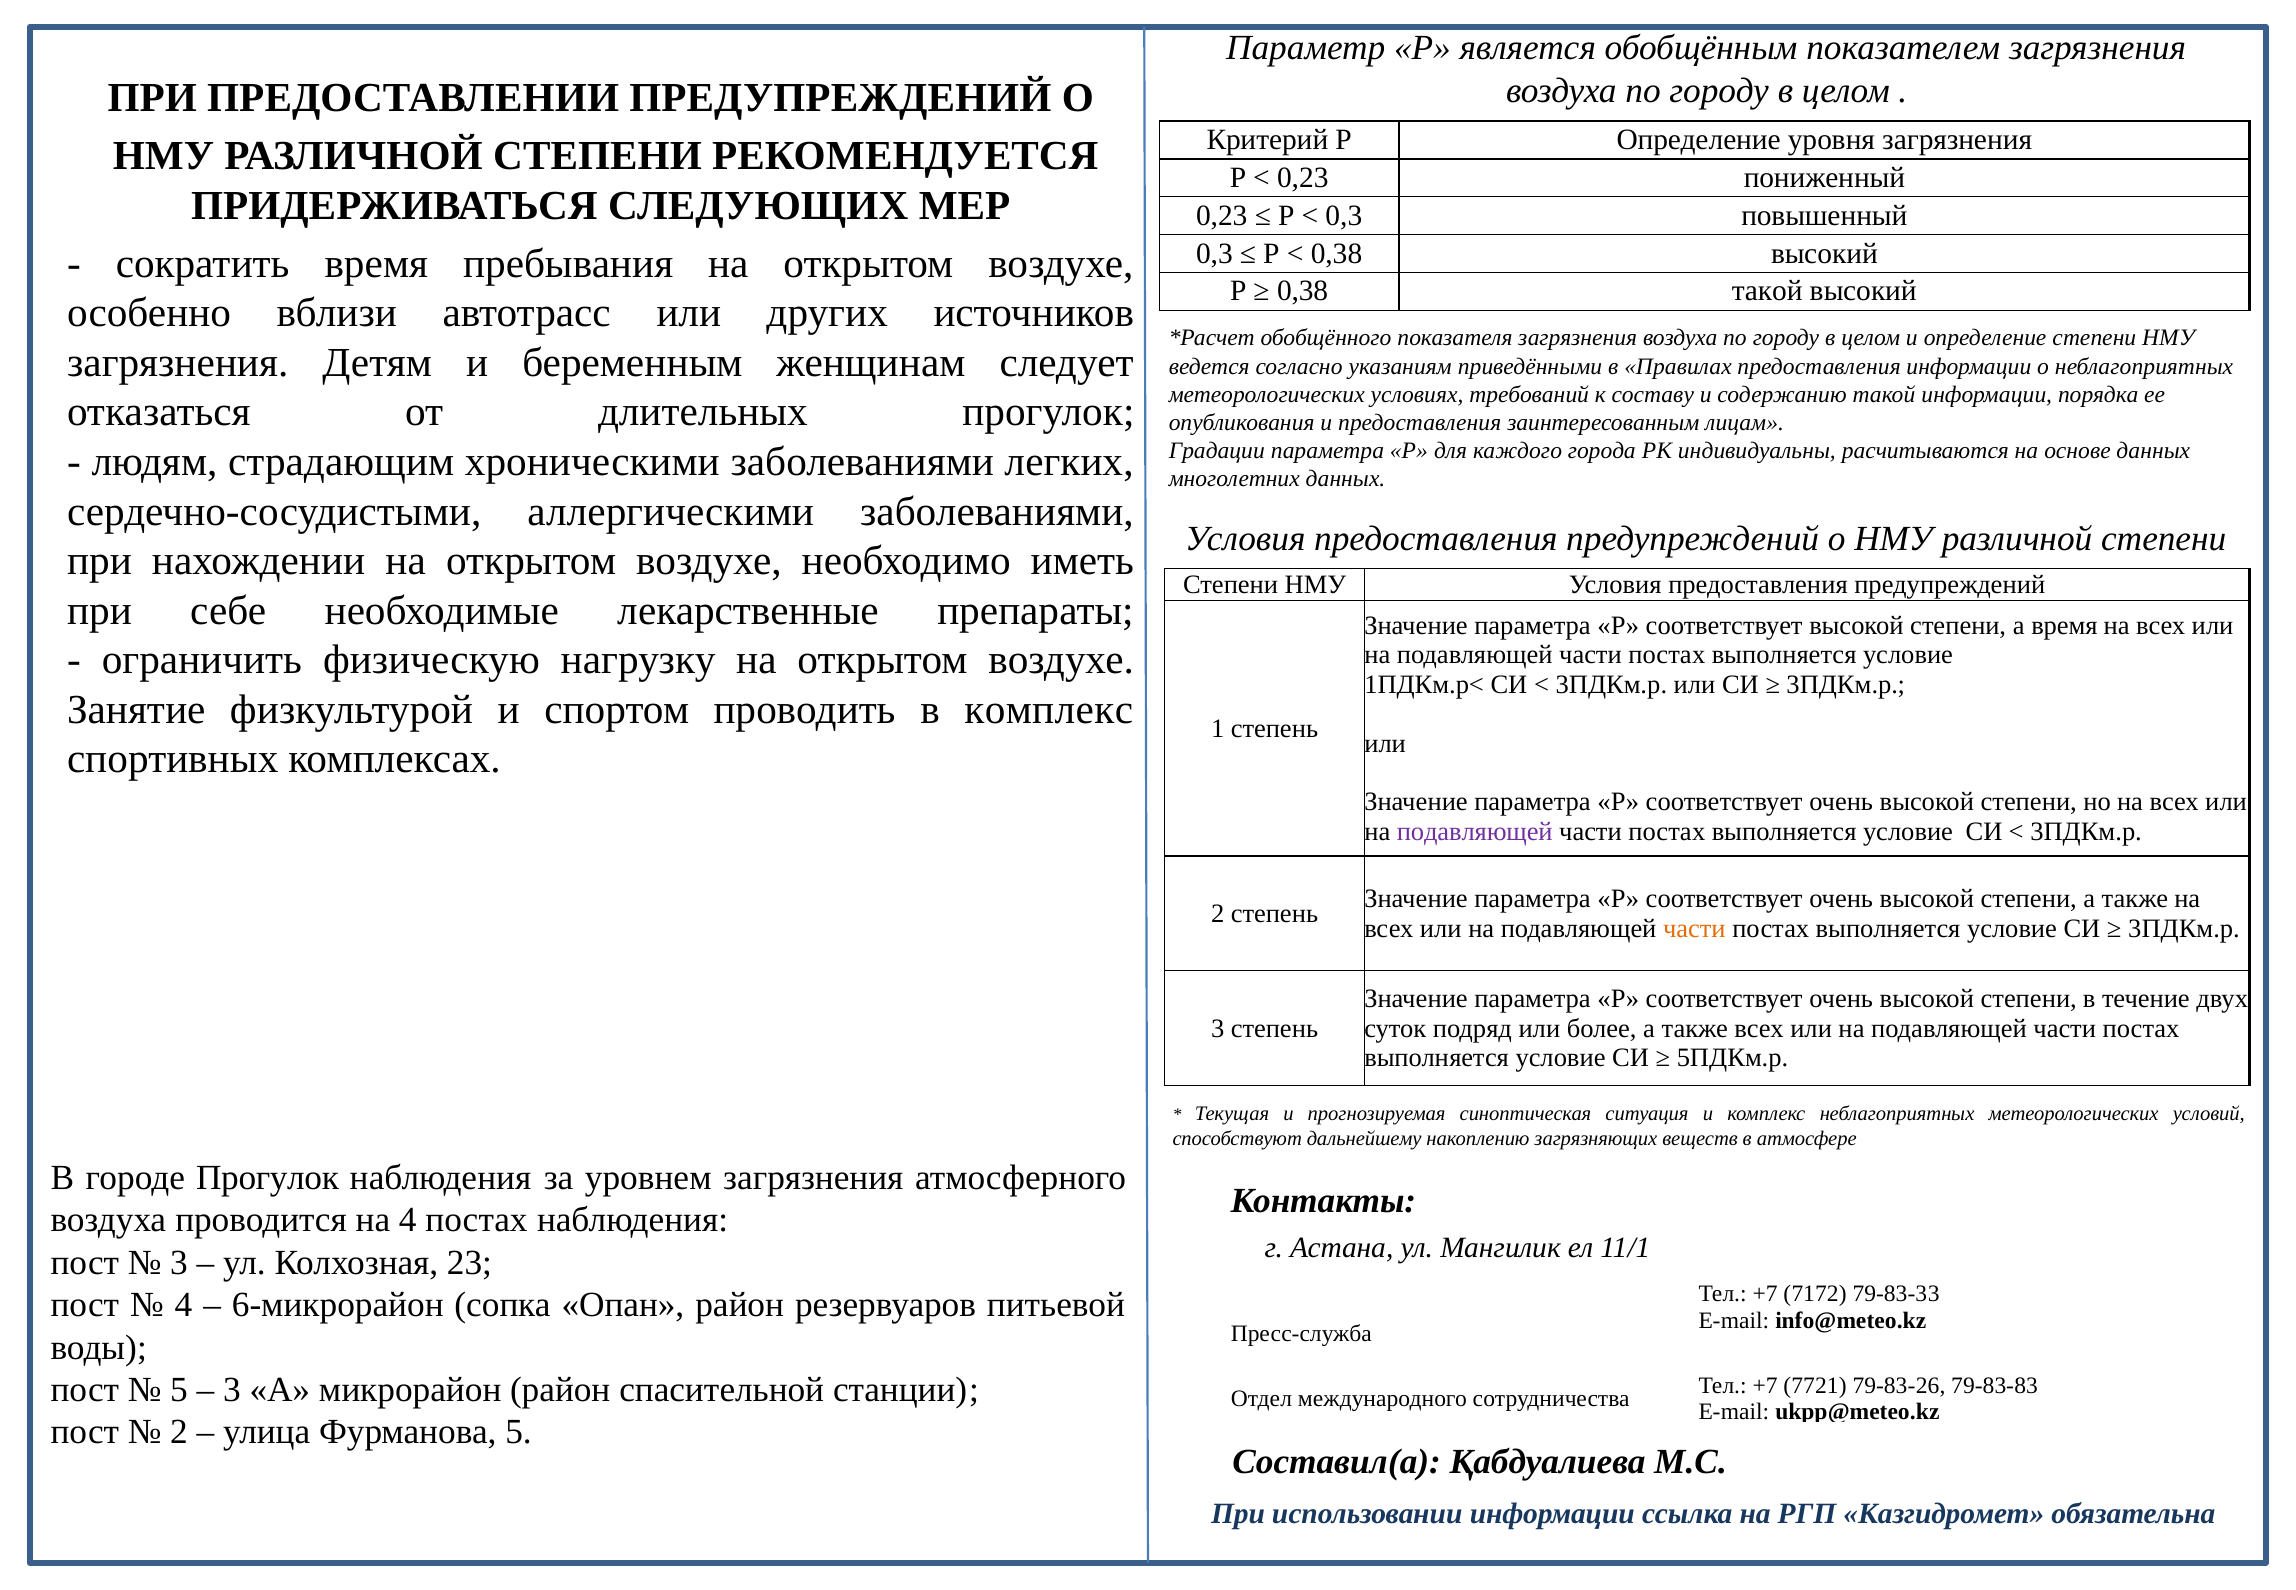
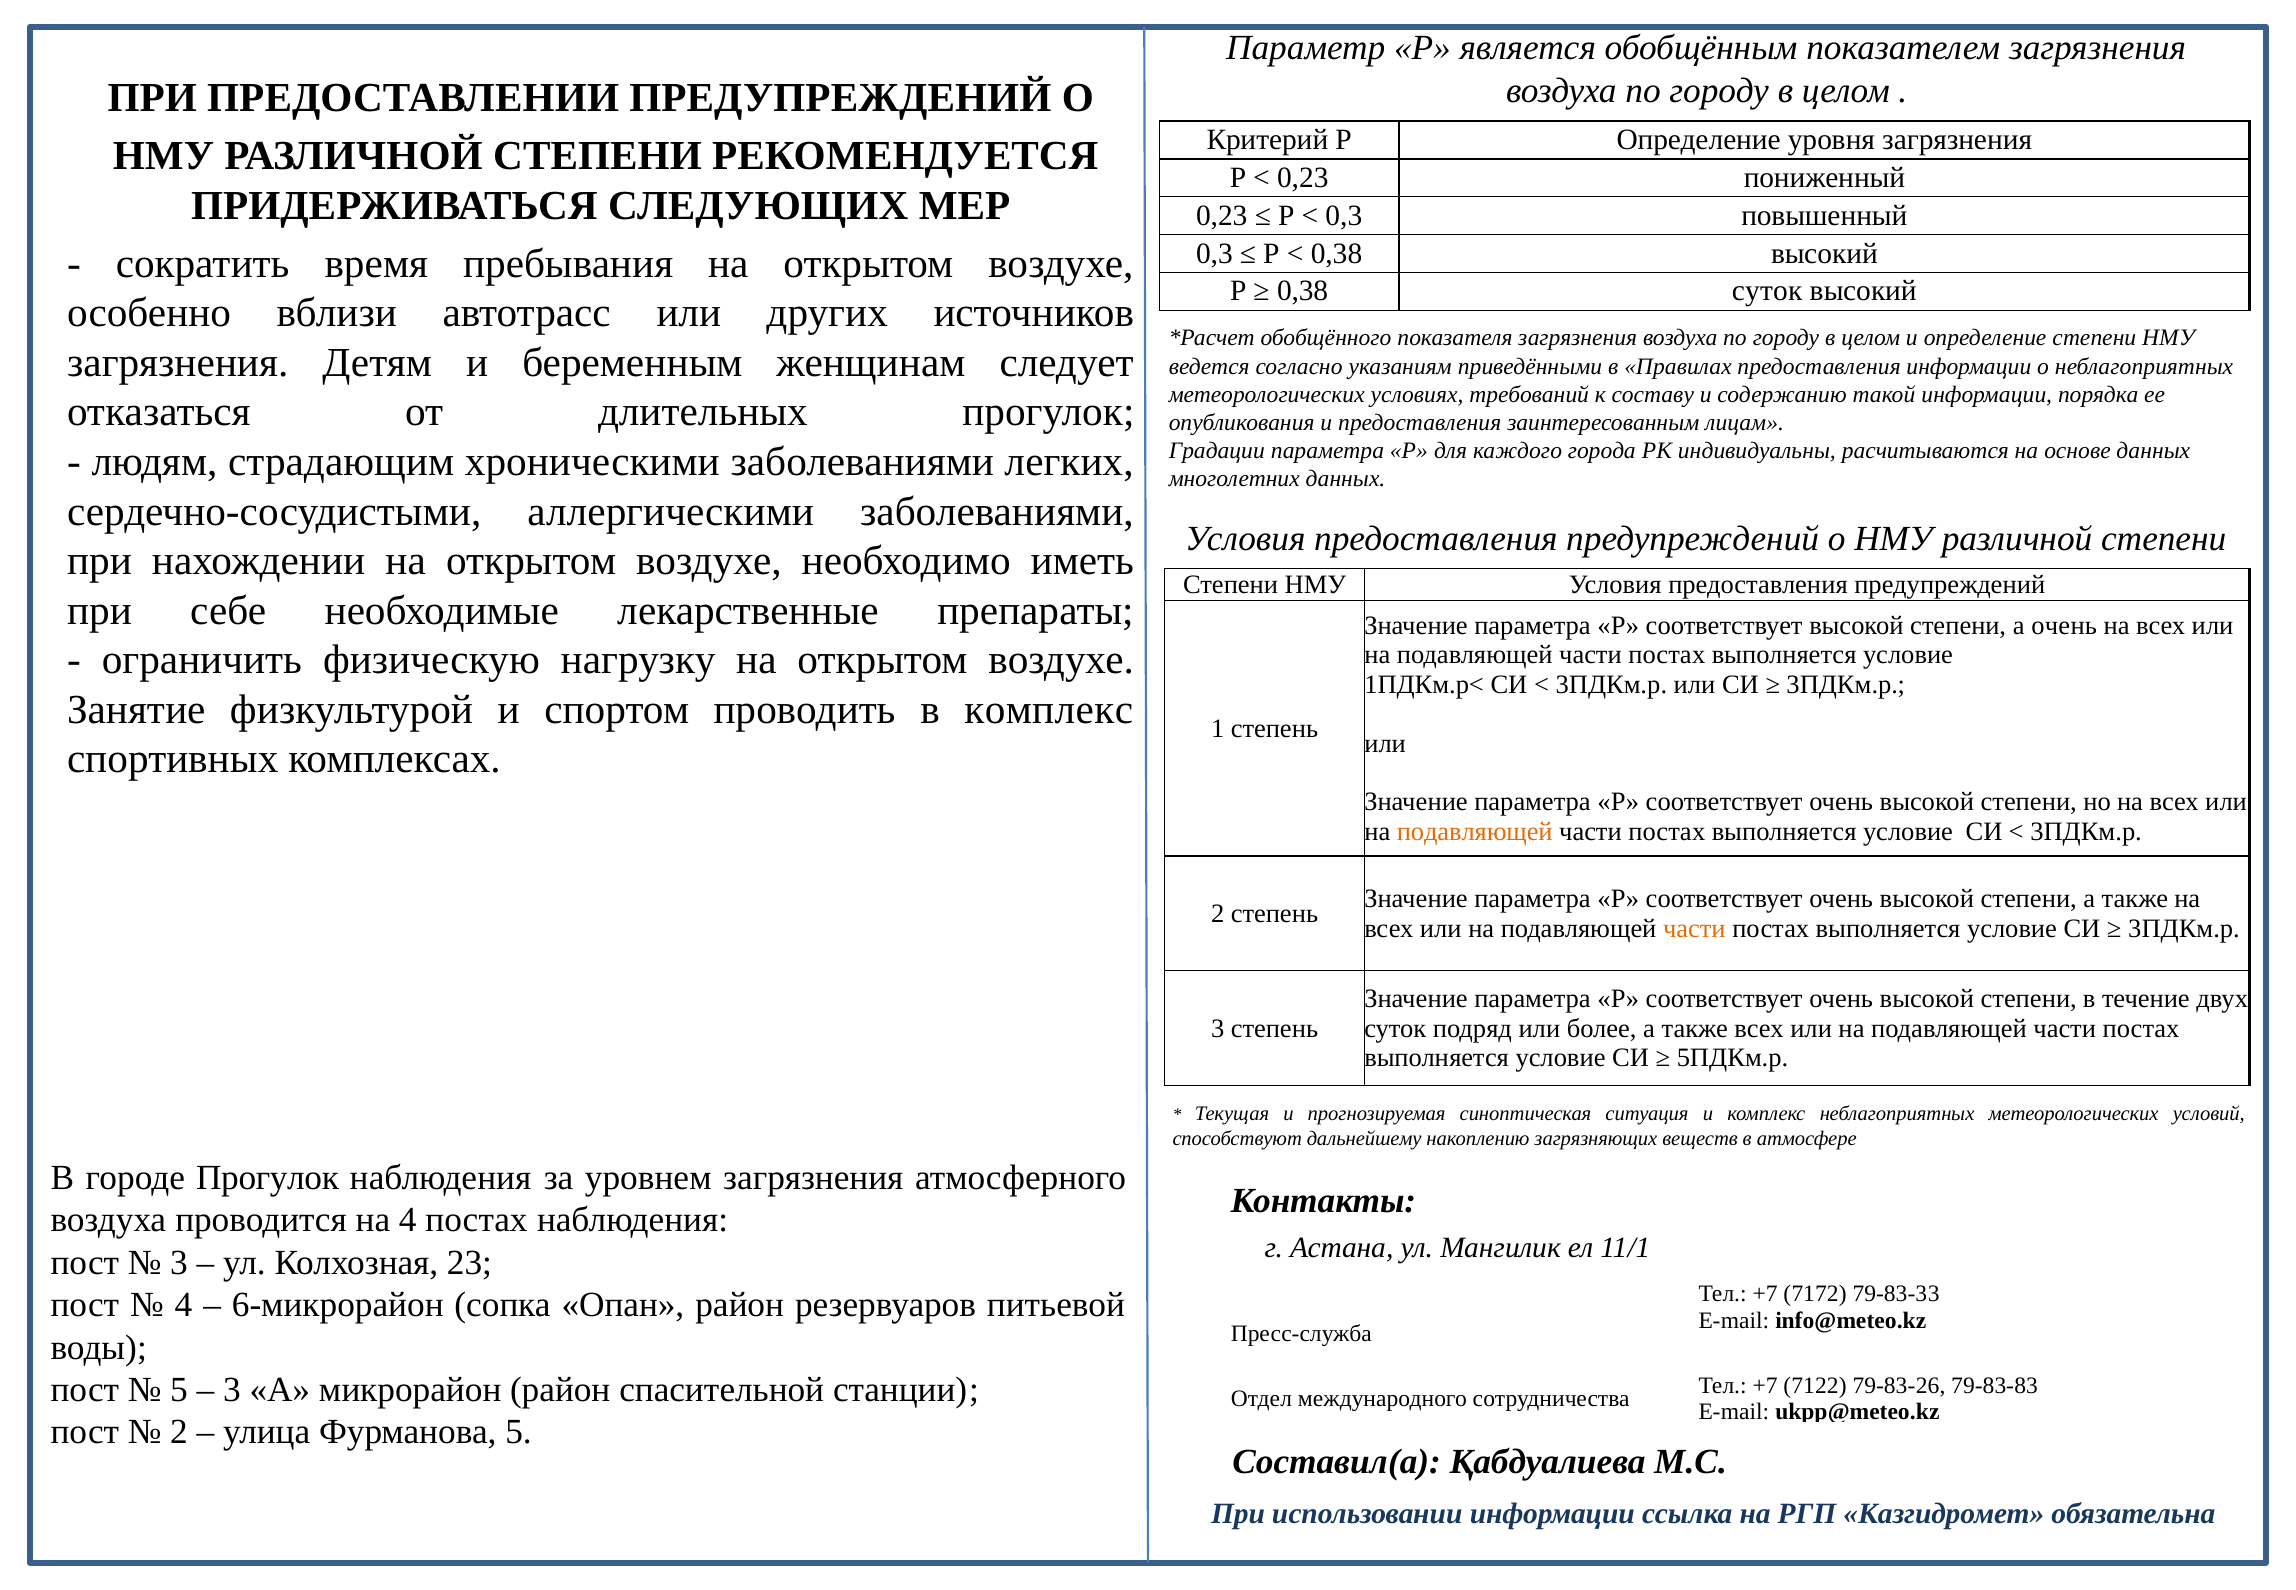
0,38 такой: такой -> суток (1767, 291)
а время: время -> очень (2064, 626)
подавляющей colour: purple -> orange (1475, 831)
7721: 7721 -> 7122 (1815, 1386)
